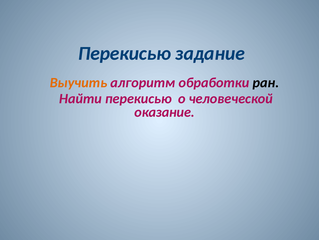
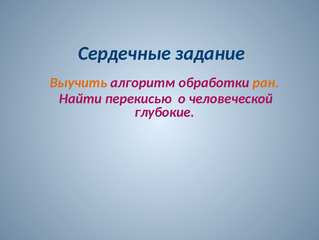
Перекисью: Перекисью -> Сердечные (125, 53)
ран colour: black -> orange (266, 82)
оказание: оказание -> глубокие (165, 112)
